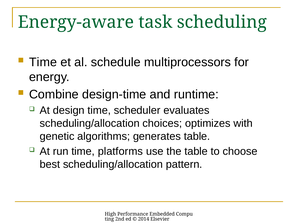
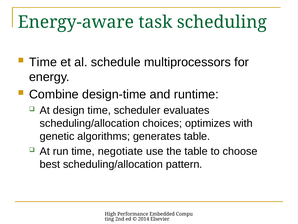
platforms: platforms -> negotiate (120, 151)
